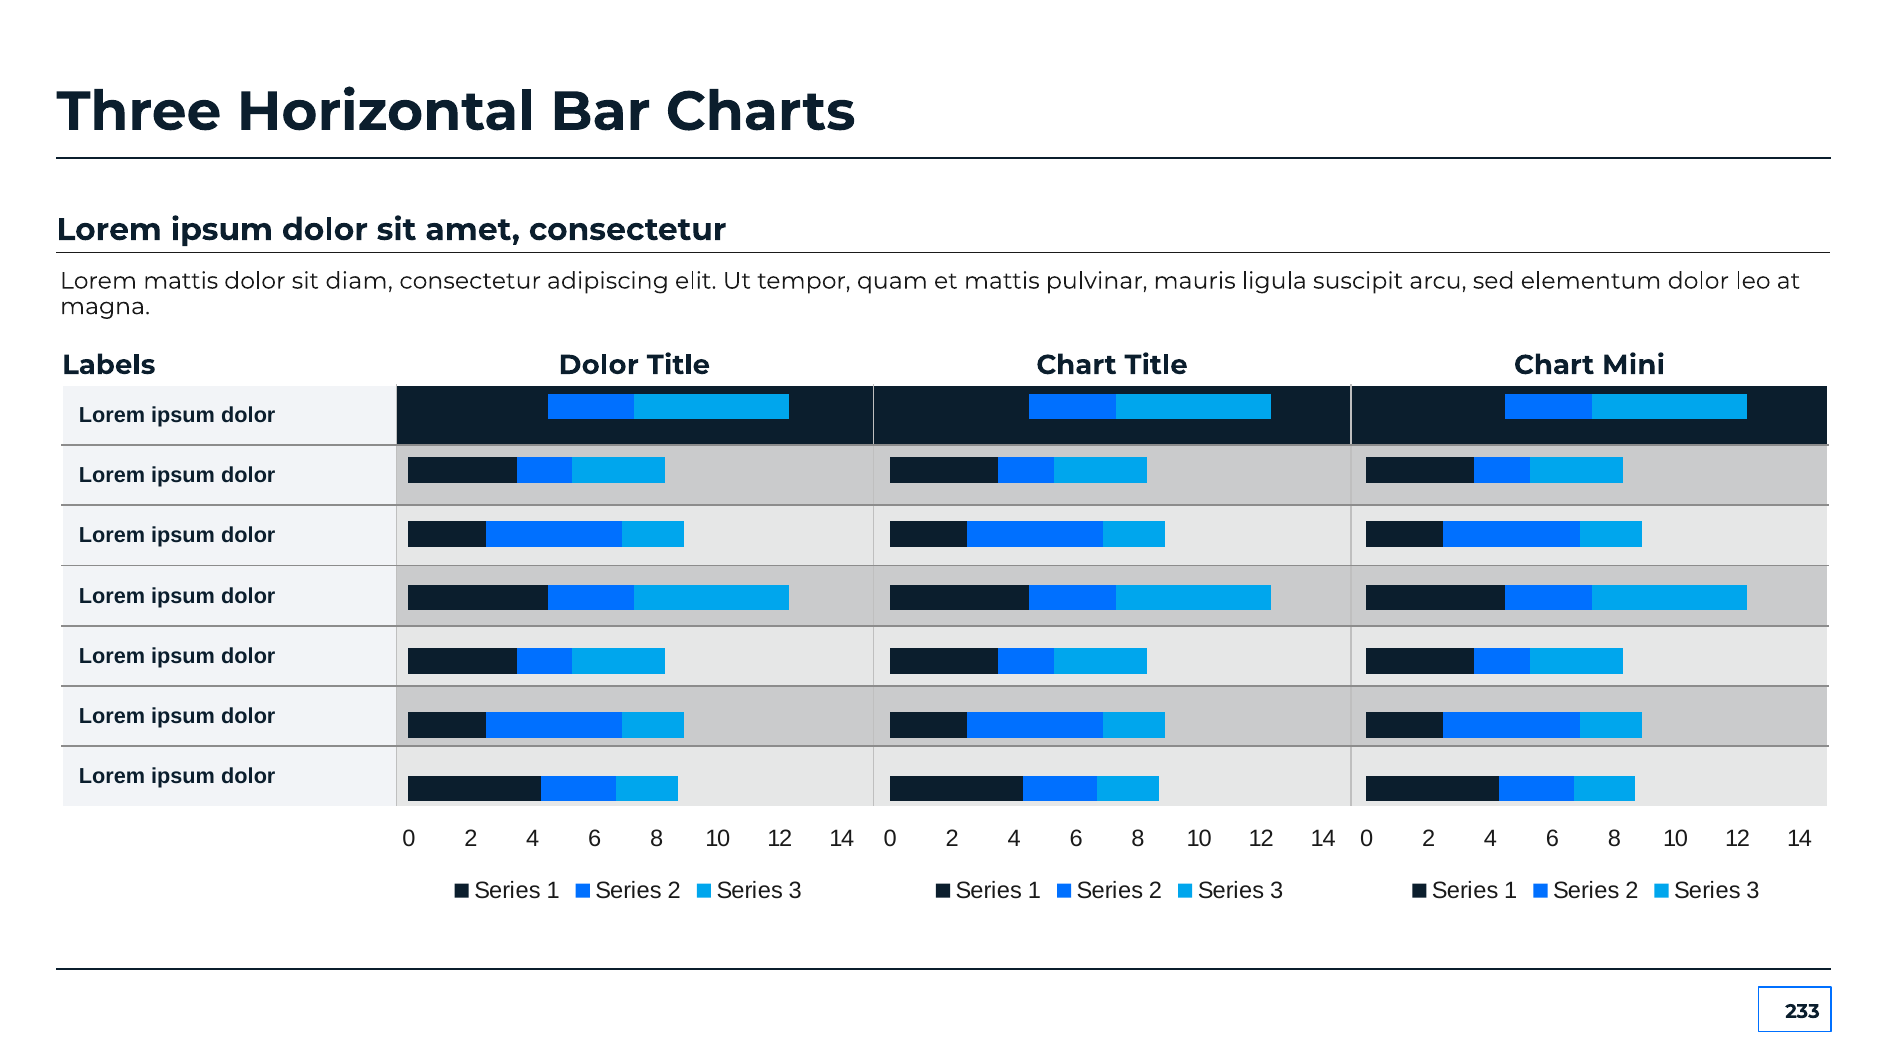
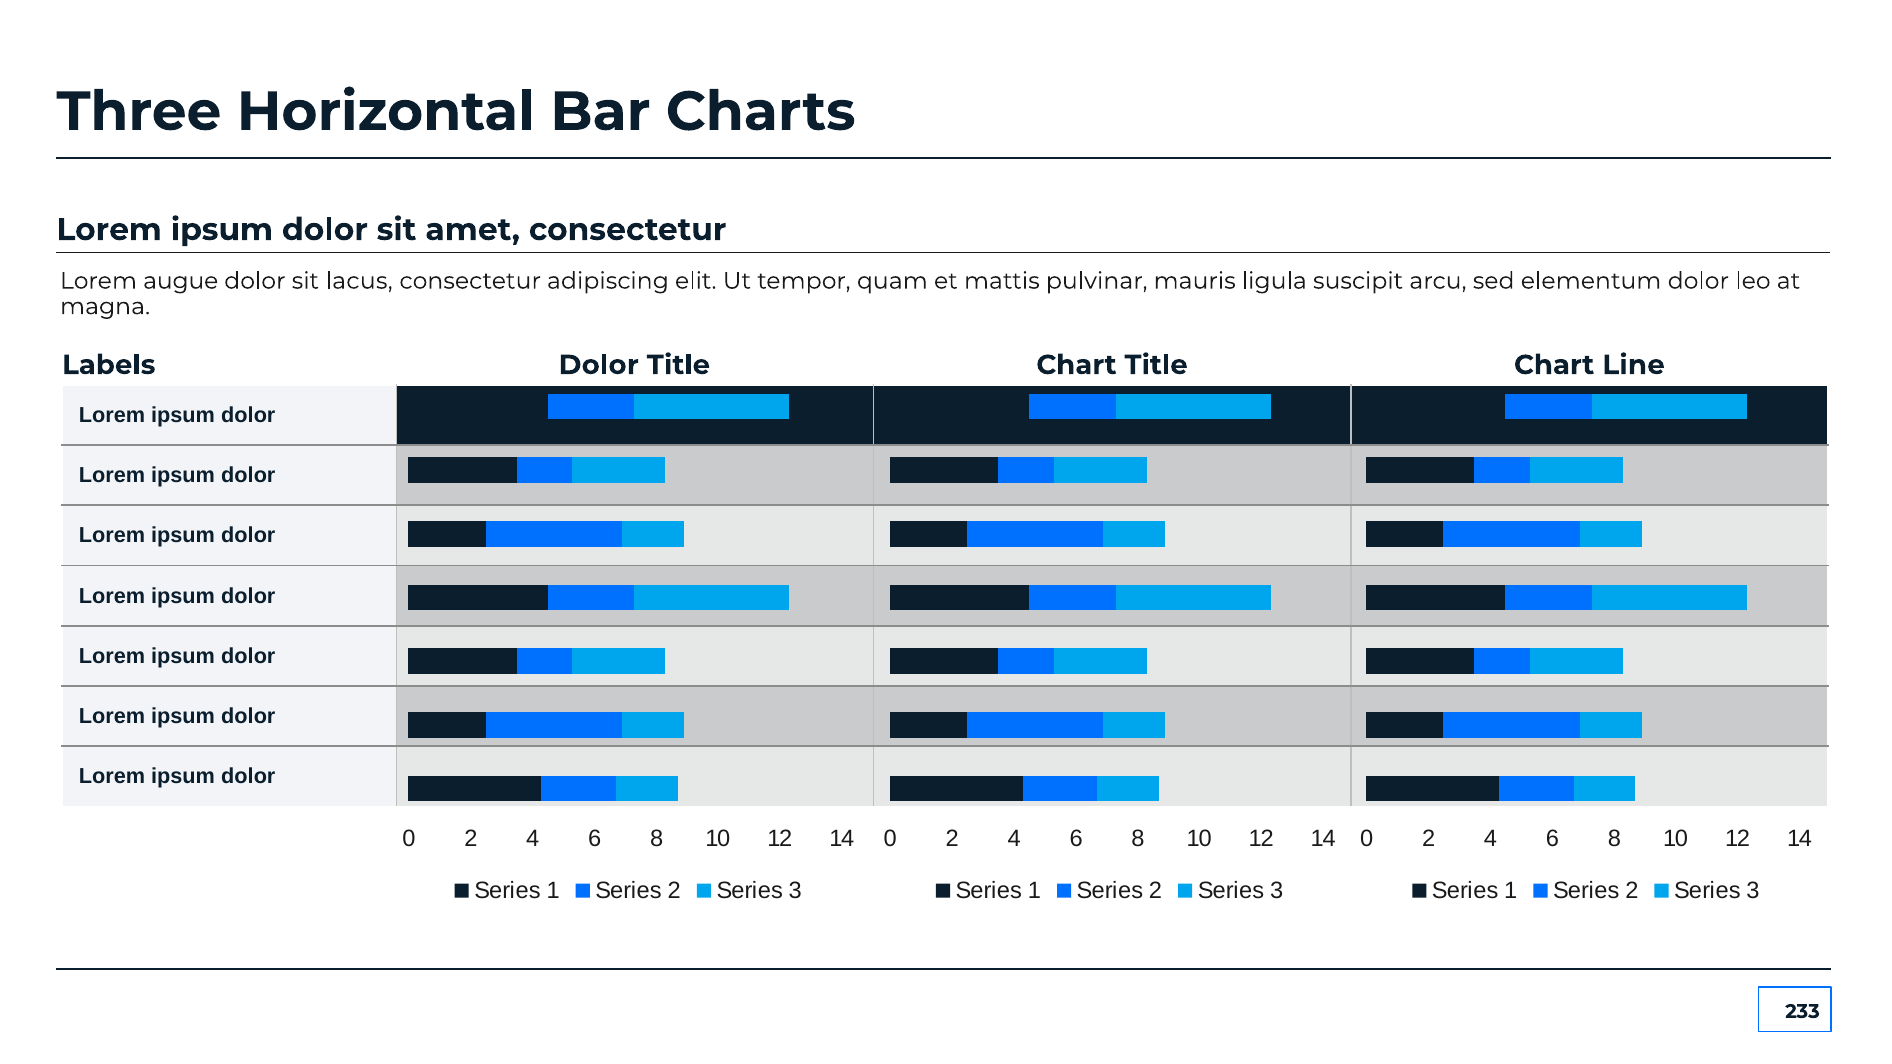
mattis: mattis -> augue (181, 281)
diam: diam -> lacus (359, 281)
Mini: Mini -> Line (1634, 365)
